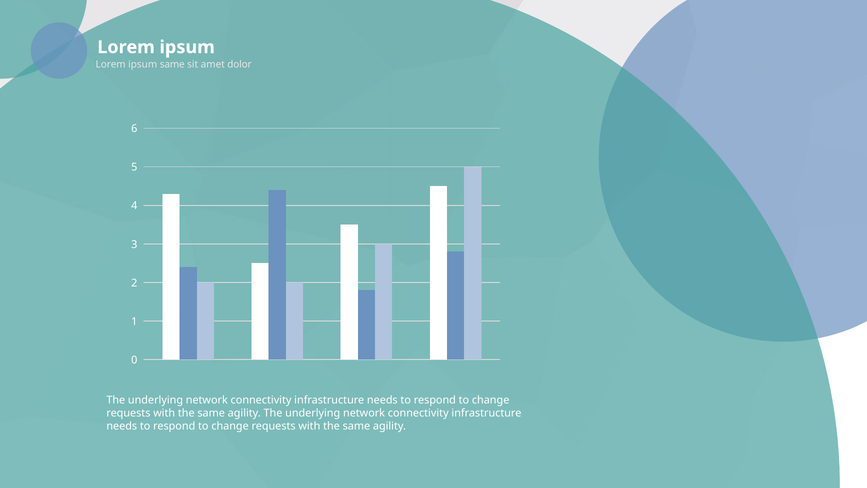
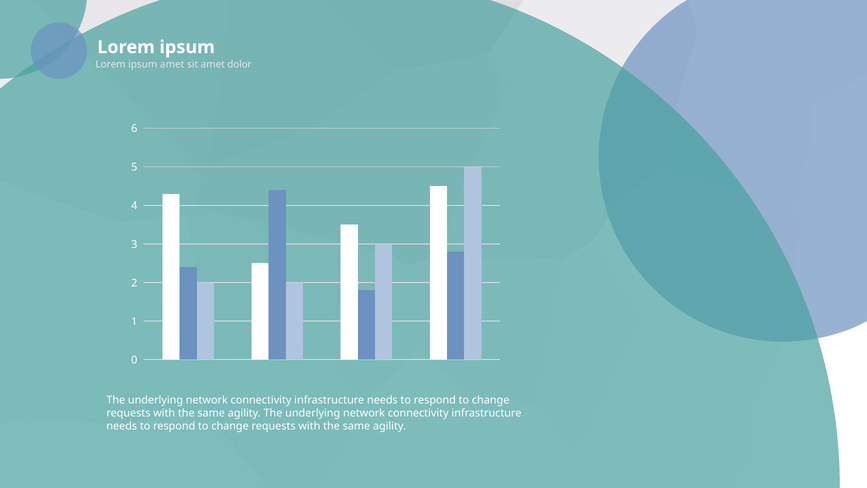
ipsum same: same -> amet (172, 64)
